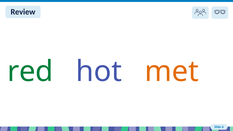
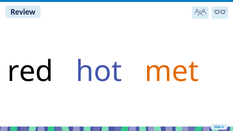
red colour: green -> black (30, 71)
